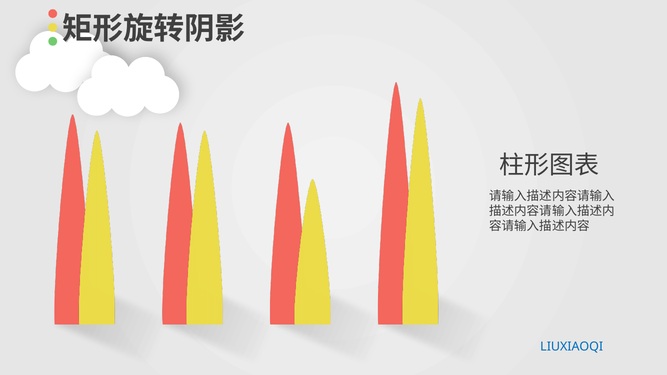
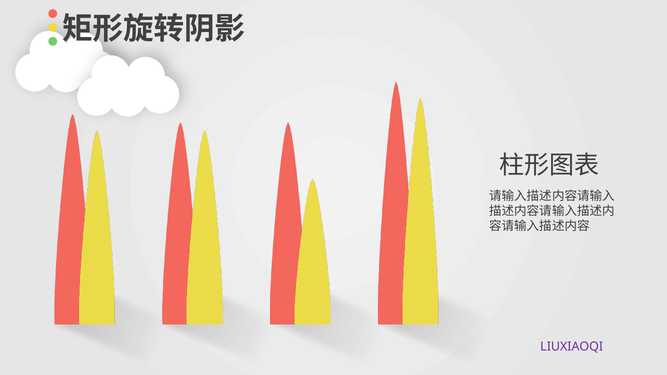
LIUXIAOQI colour: blue -> purple (572, 347)
